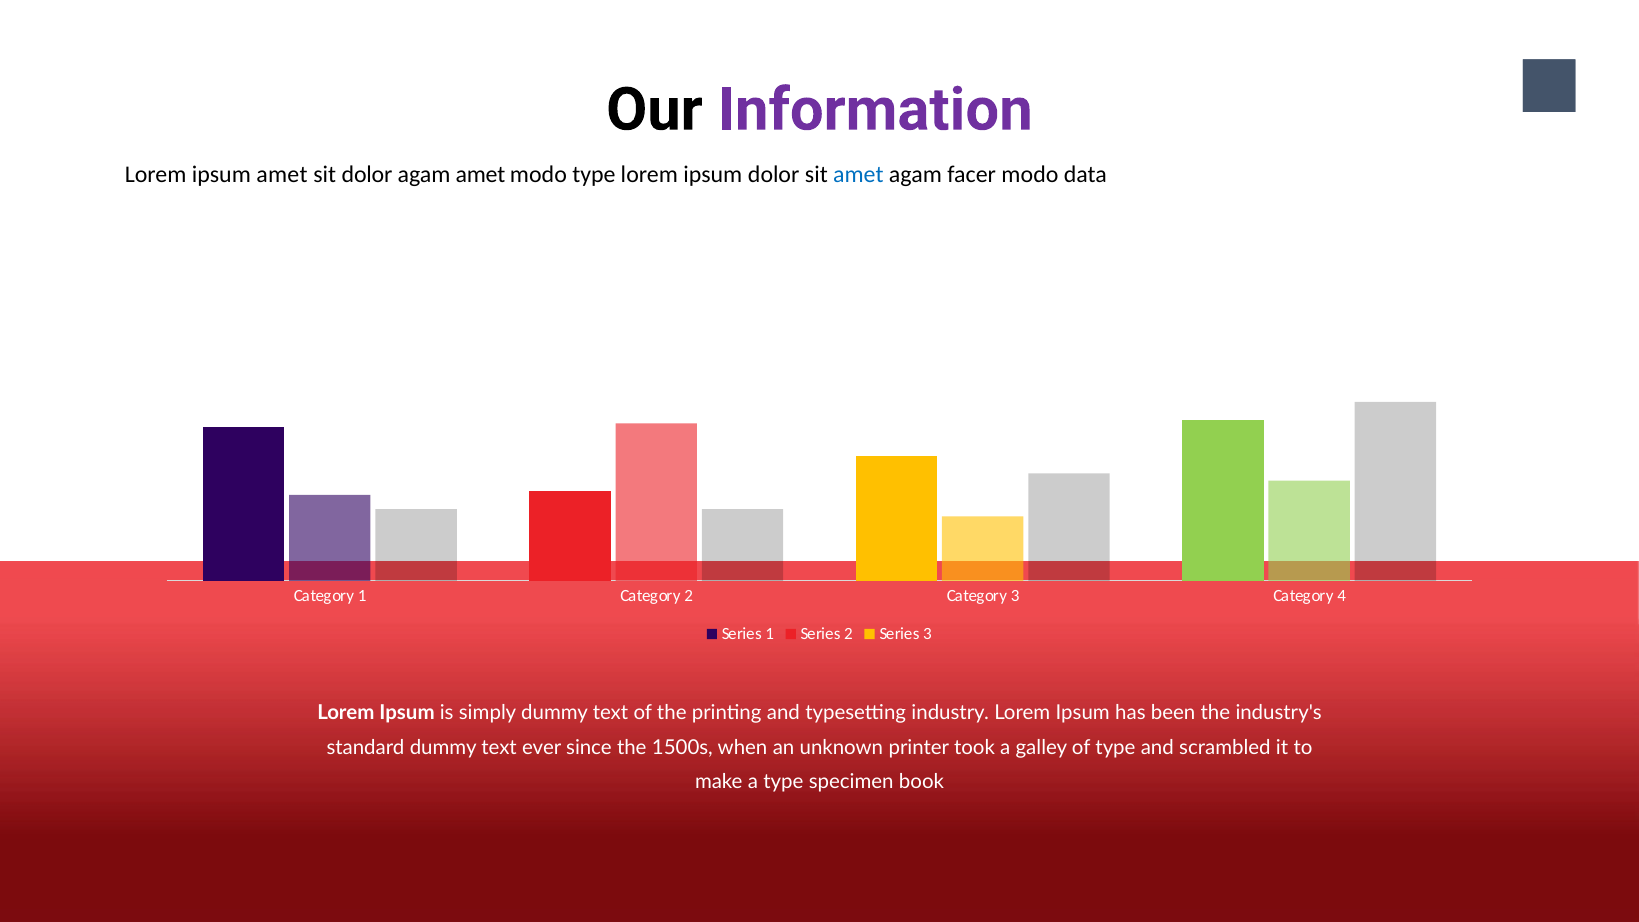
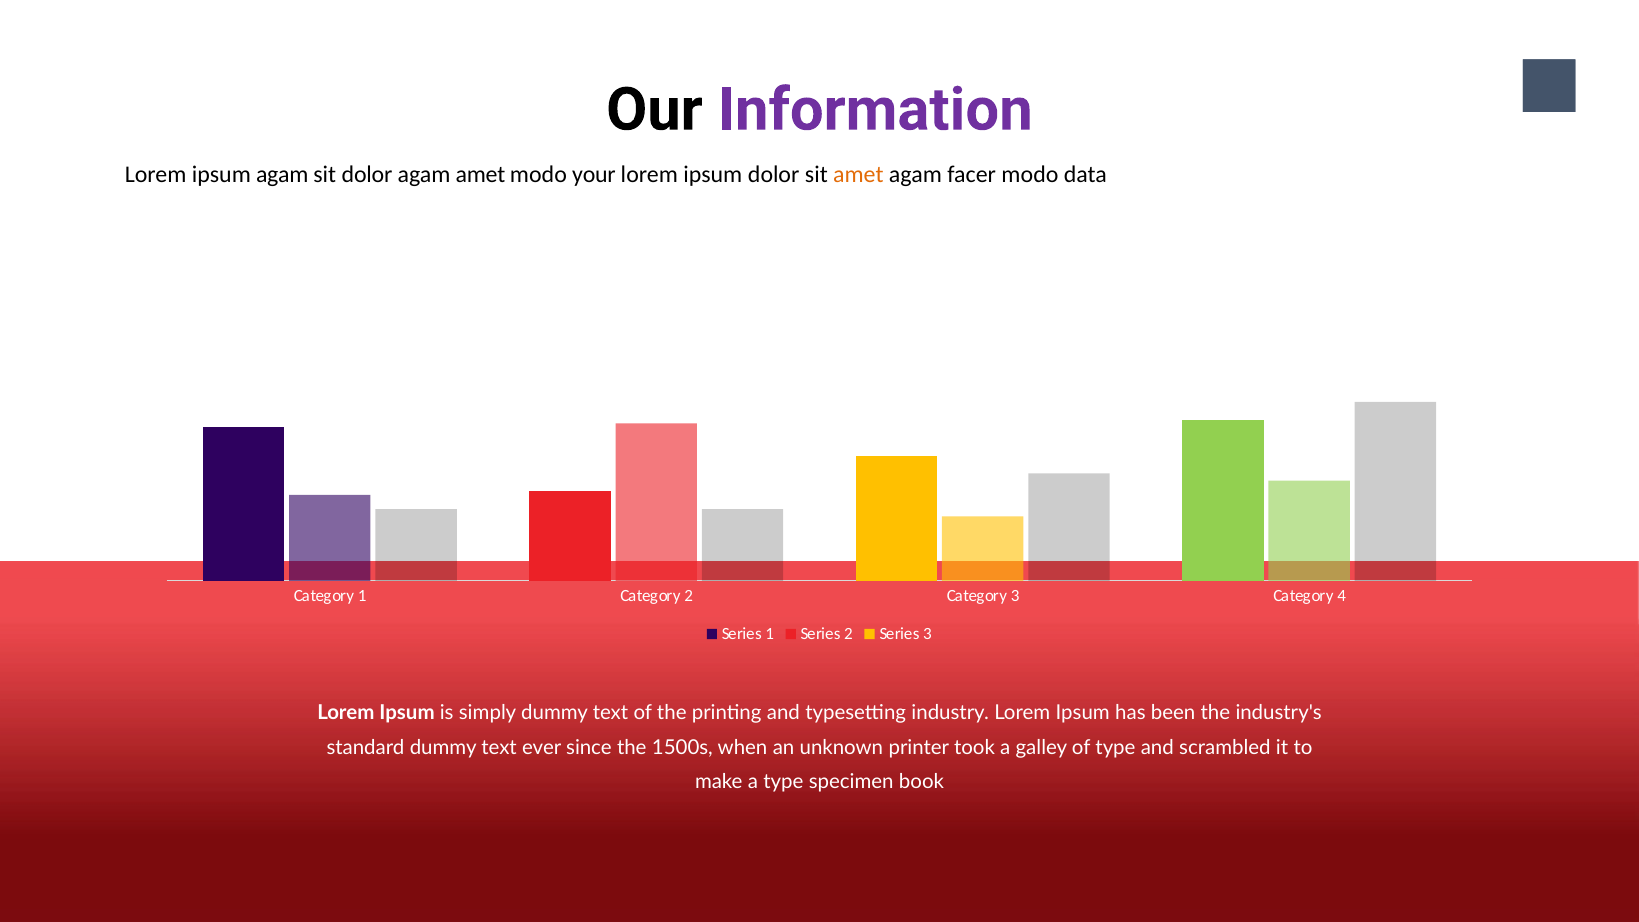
ipsum amet: amet -> agam (282, 175)
modo type: type -> your (594, 175)
amet colour: blue -> orange (858, 175)
